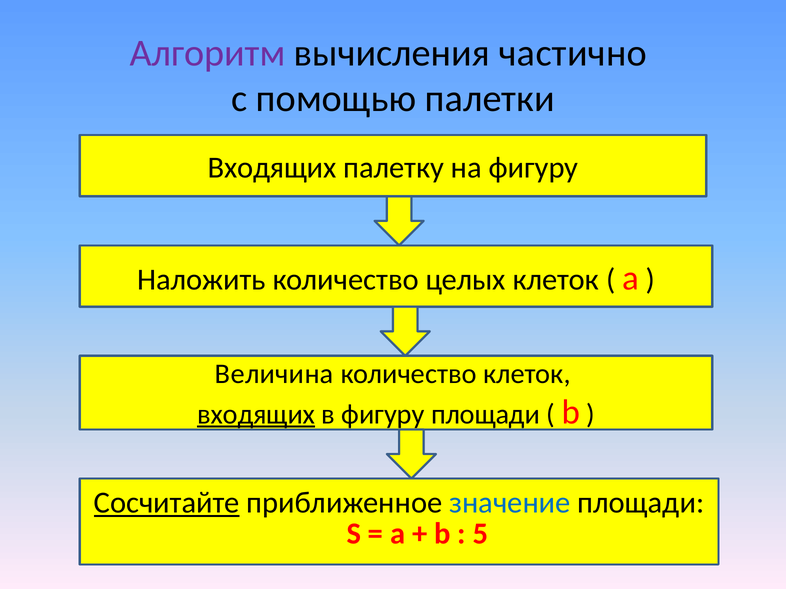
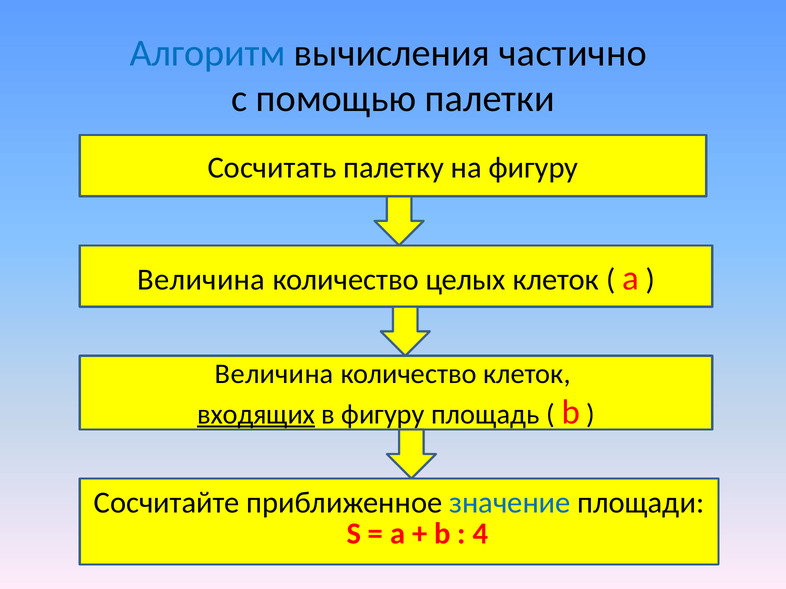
Алгоритм colour: purple -> blue (208, 53)
Входящих: Входящих -> Сосчитать (272, 168)
Наложить: Наложить -> Величина (201, 280)
фигуру площади: площади -> площадь (485, 415)
Сосчитайте underline: present -> none (167, 503)
5: 5 -> 4 (480, 534)
